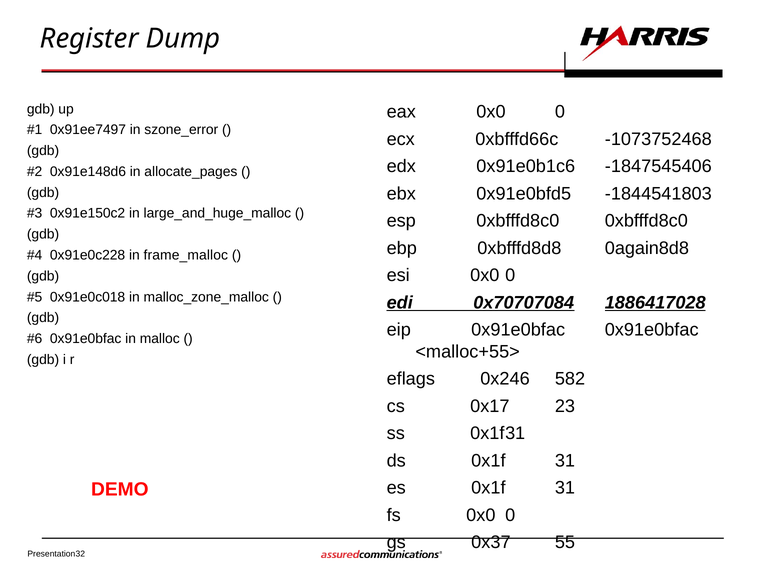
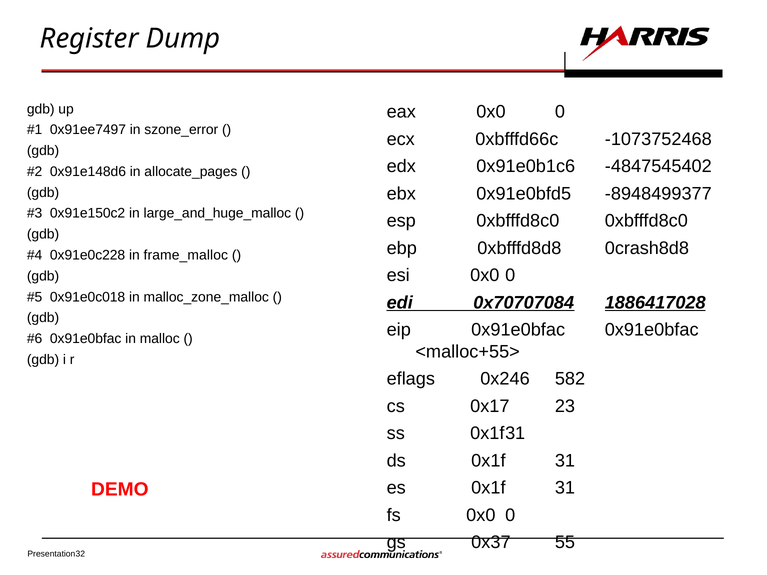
-1847545406: -1847545406 -> -4847545402 (658, 166)
-1844541803: -1844541803 -> -8948499377 (658, 194)
0again8d8: 0again8d8 -> 0crash8d8 (647, 248)
